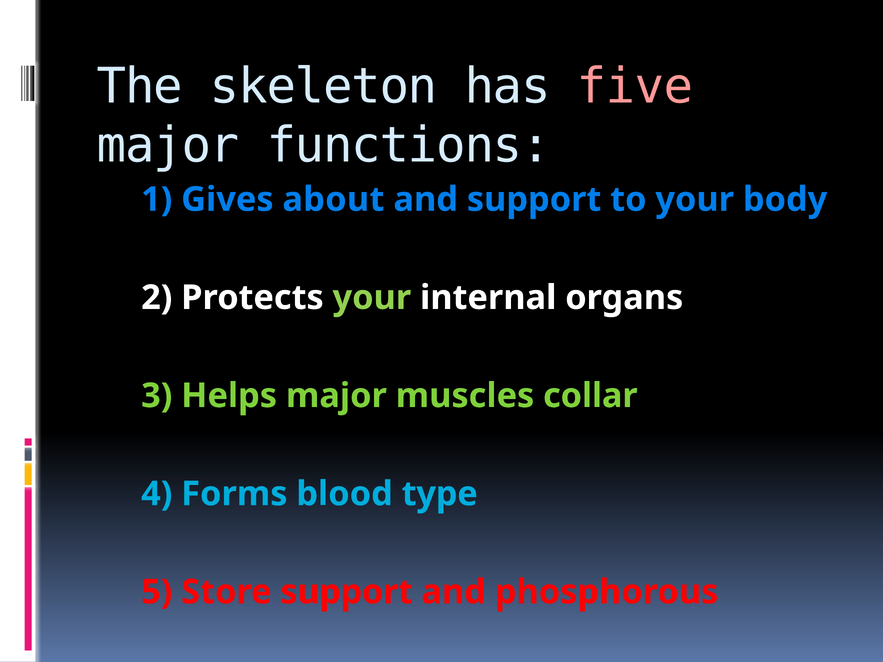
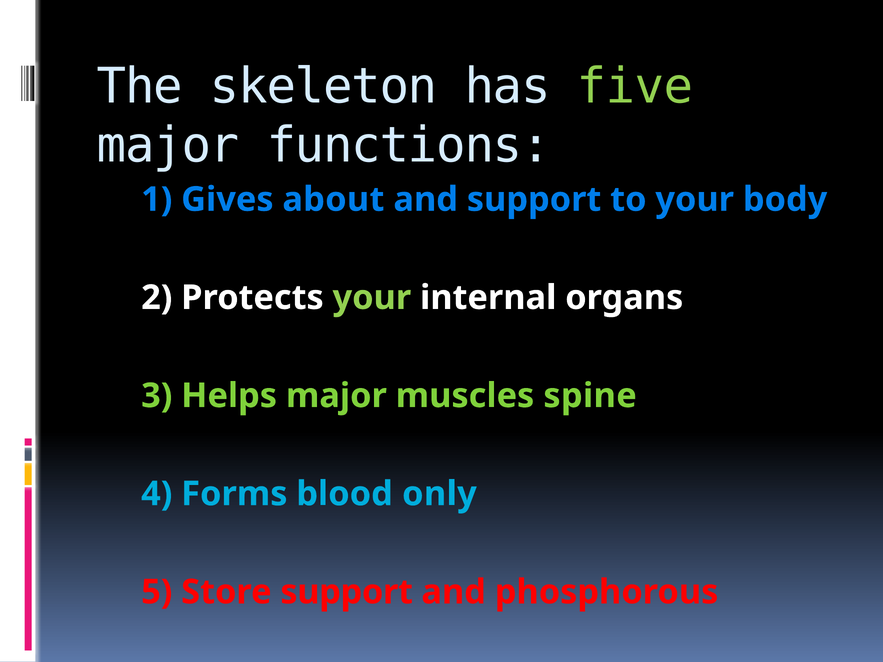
five colour: pink -> light green (635, 87)
collar: collar -> spine (590, 396)
type: type -> only (439, 494)
